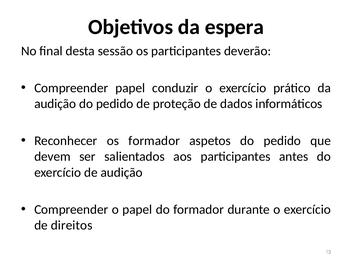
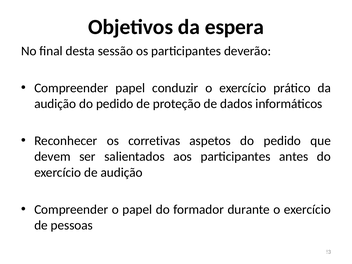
os formador: formador -> corretivas (154, 141)
direitos: direitos -> pessoas (72, 225)
